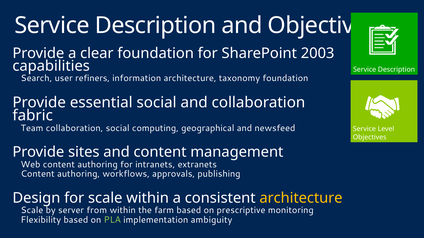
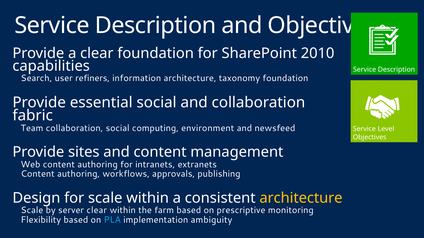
2003: 2003 -> 2010 (318, 53)
geographical: geographical -> environment (208, 128)
server from: from -> clear (97, 211)
PLA colour: light green -> light blue (112, 220)
